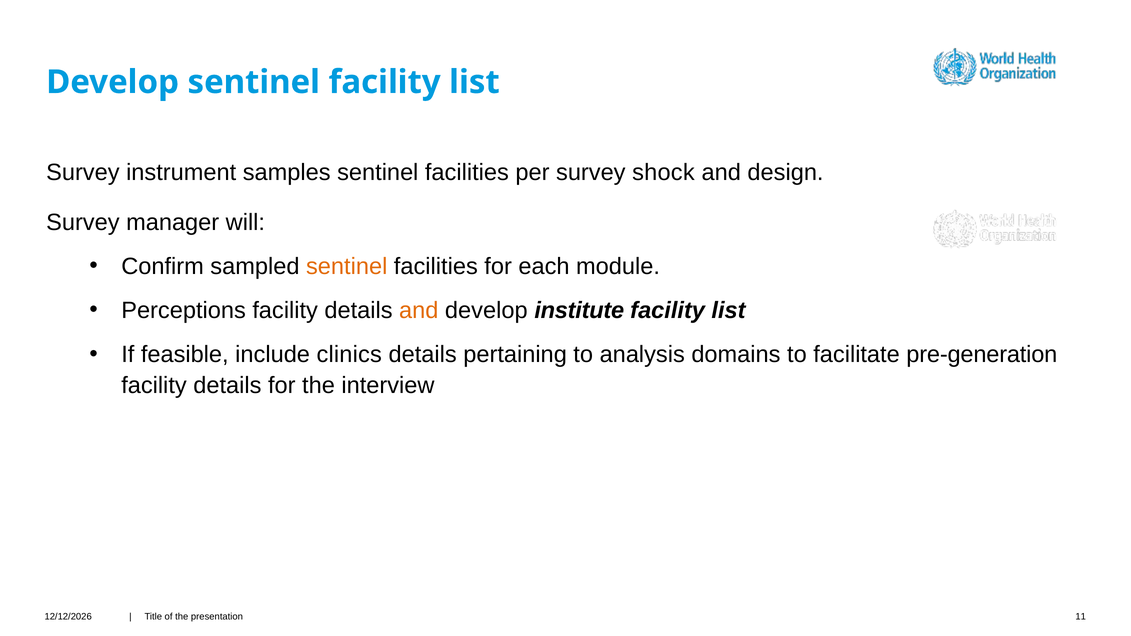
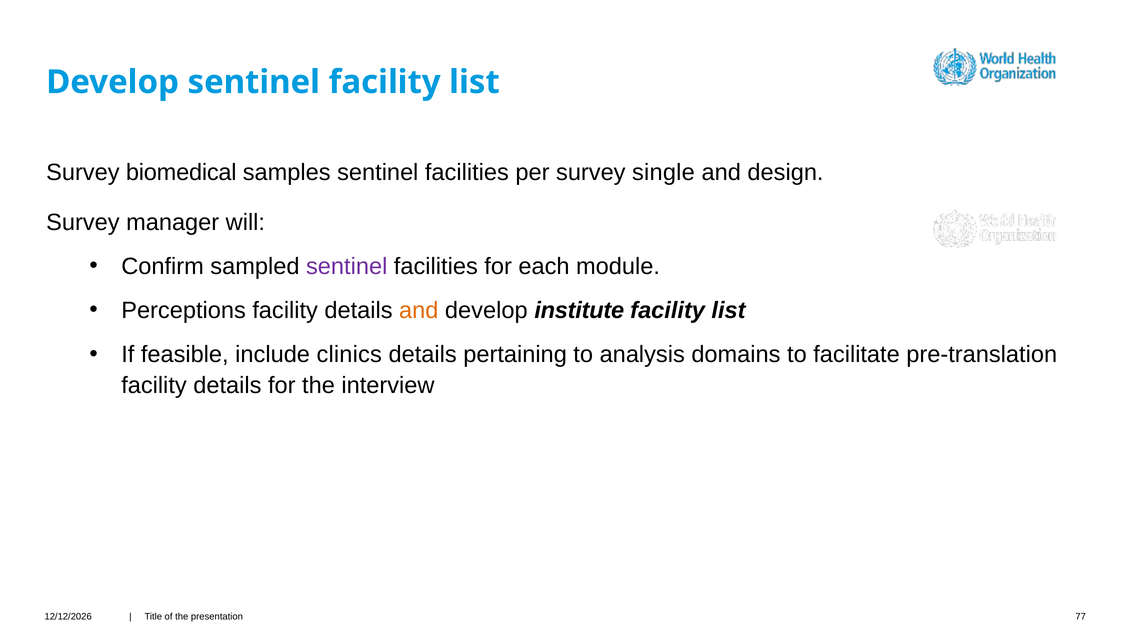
instrument: instrument -> biomedical (181, 173)
shock: shock -> single (663, 173)
sentinel colour: orange -> purple (347, 267)
pre-generation: pre-generation -> pre-translation (982, 355)
11: 11 -> 77 (1081, 617)
